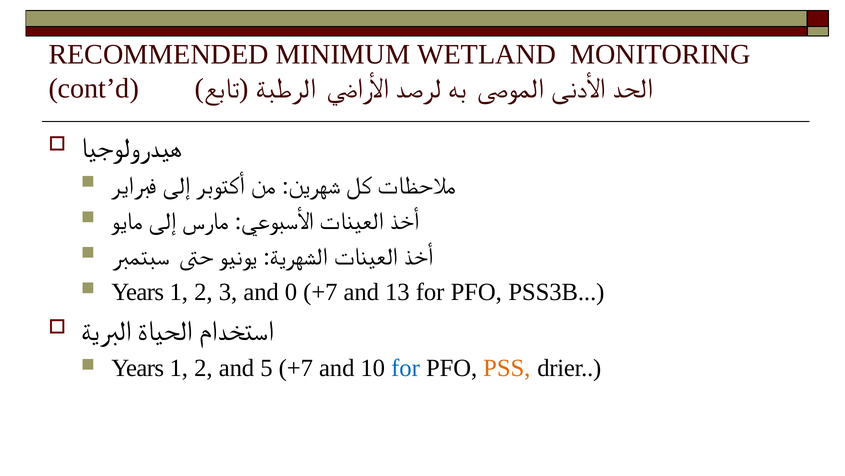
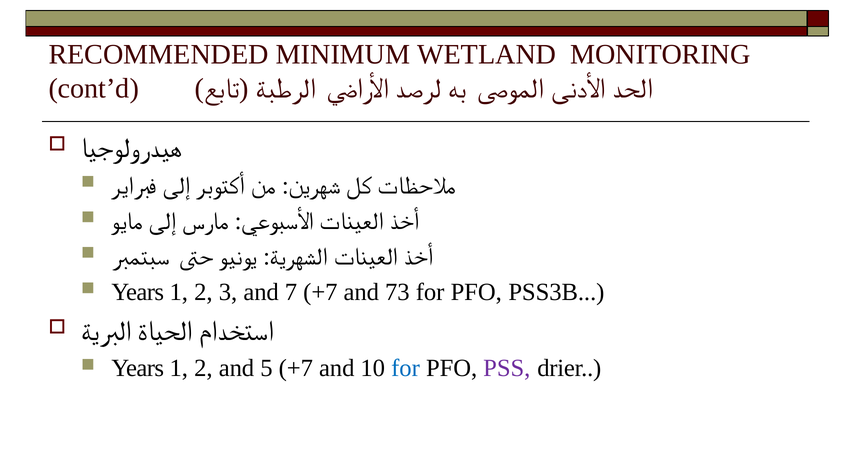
0: 0 -> 7 (291, 292)
13: 13 -> 73 (397, 292)
PSS colour: orange -> purple (507, 368)
